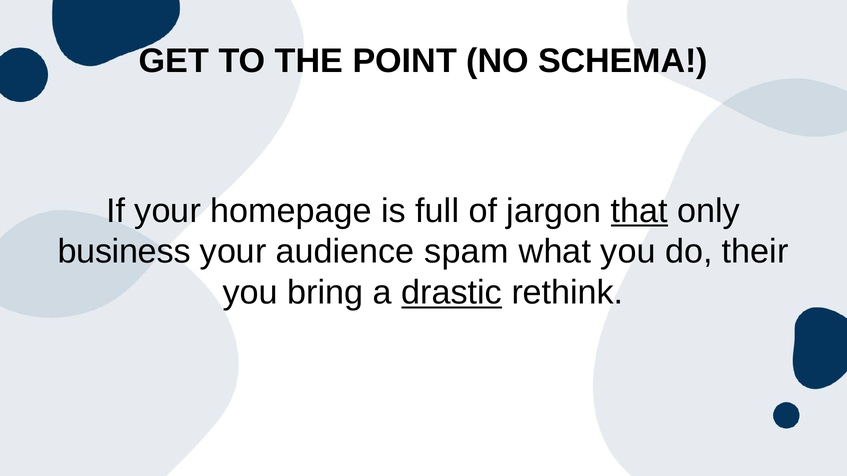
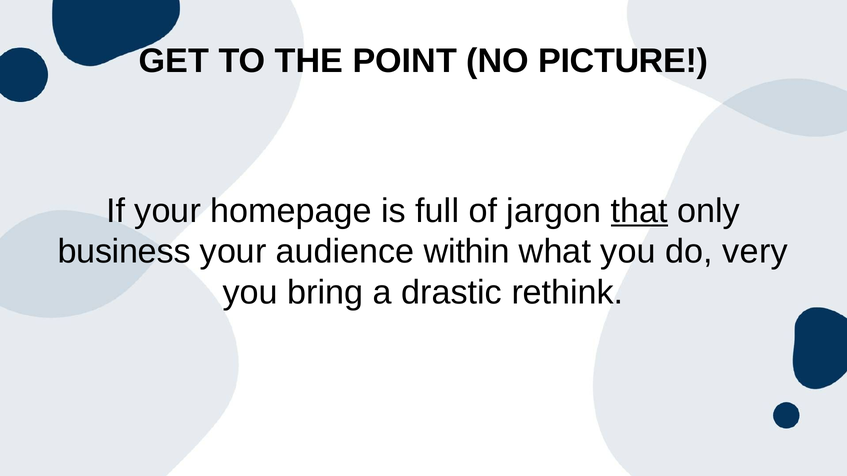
SCHEMA: SCHEMA -> PICTURE (623, 61)
spam: spam -> within (467, 252)
their: their -> very (755, 252)
drastic underline: present -> none (452, 293)
